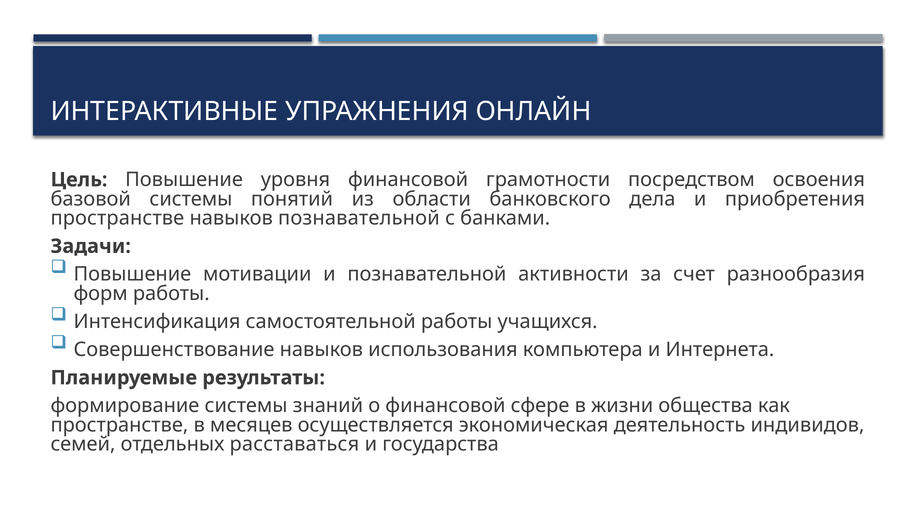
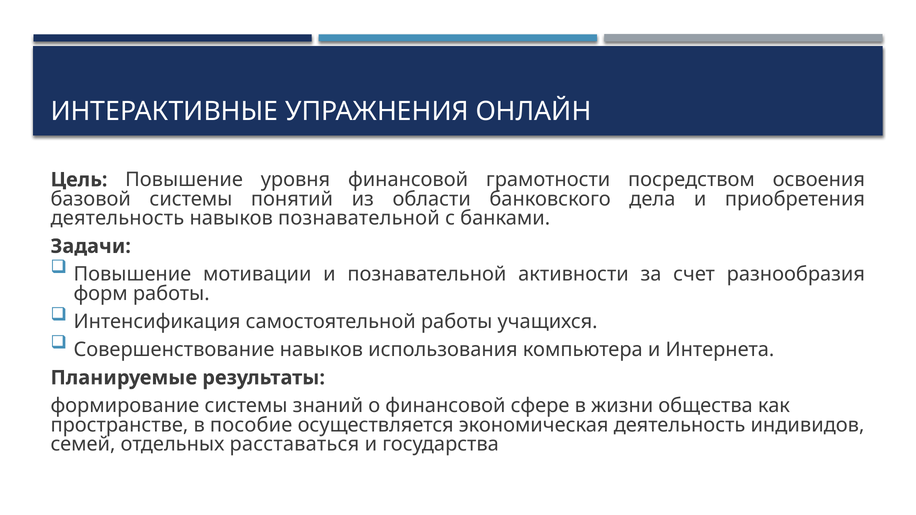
пространстве: пространстве -> деятельность (117, 218)
месяцев: месяцев -> пособие (251, 425)
